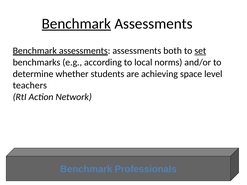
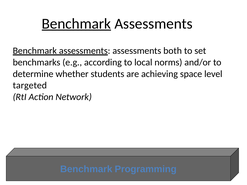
set underline: present -> none (200, 51)
teachers: teachers -> targeted (30, 85)
Professionals: Professionals -> Programming (146, 169)
